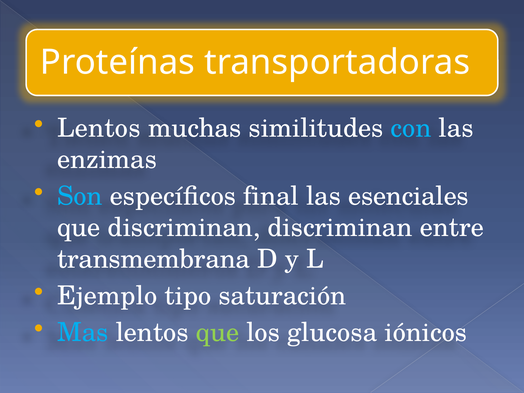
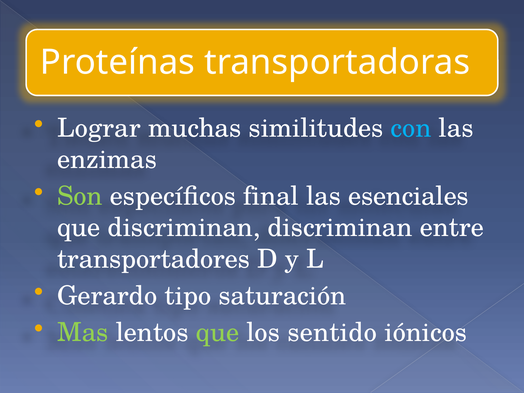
Lentos: Lentos -> Lograr (99, 128)
Son colour: light blue -> light green (80, 196)
transmembrana: transmembrana -> transportadores (153, 259)
Ejemplo: Ejemplo -> Gerardo (107, 296)
Mas colour: light blue -> light green (83, 332)
glucosa: glucosa -> sentido (332, 332)
